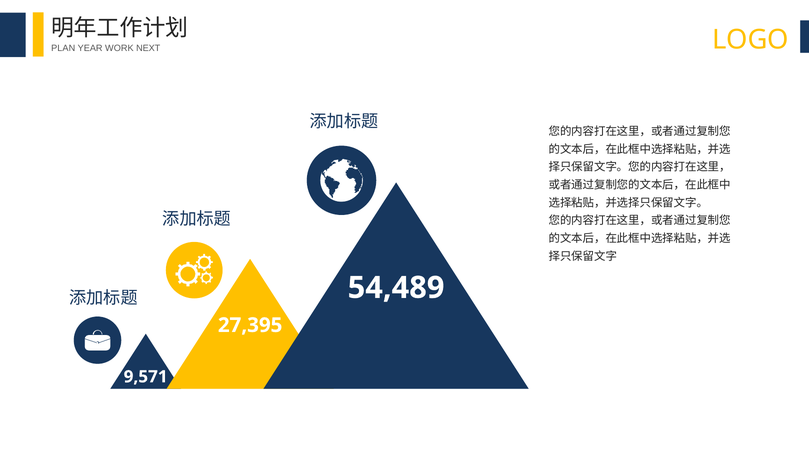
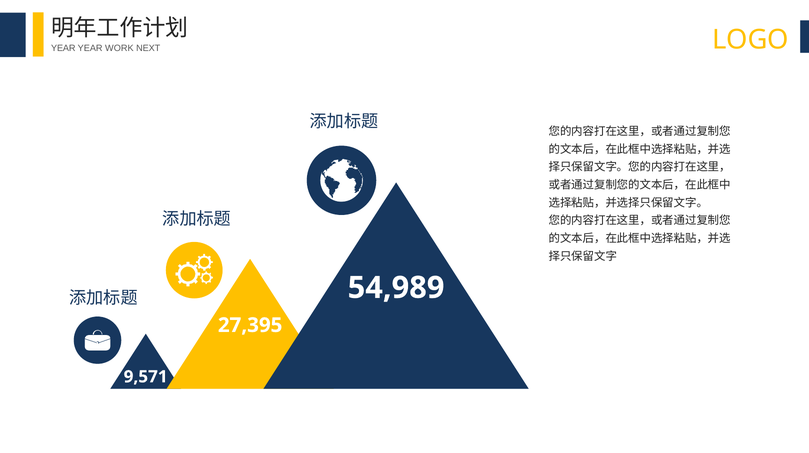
PLAN: PLAN -> YEAR (63, 48)
54,489: 54,489 -> 54,989 (396, 288)
